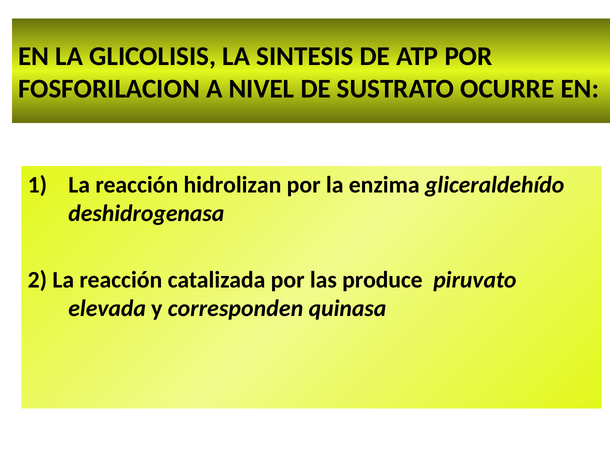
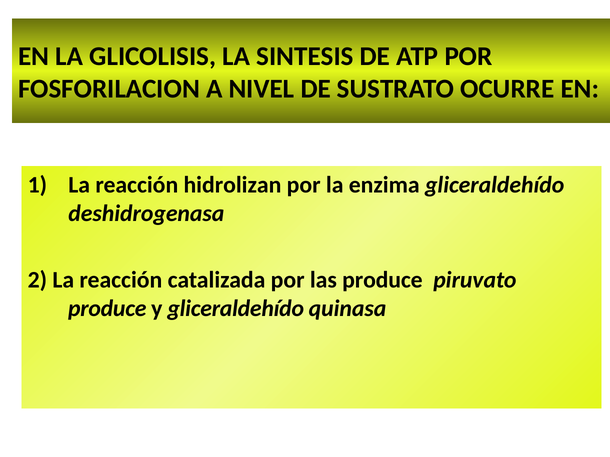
elevada: elevada -> produce (107, 309)
y corresponden: corresponden -> gliceraldehído (236, 309)
